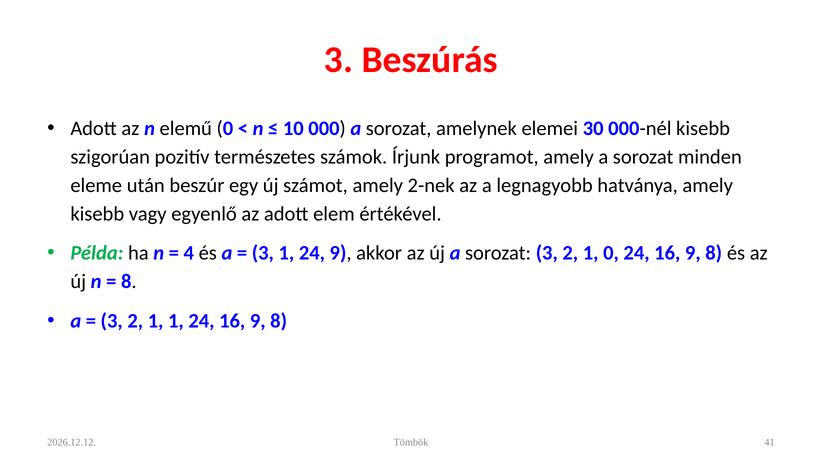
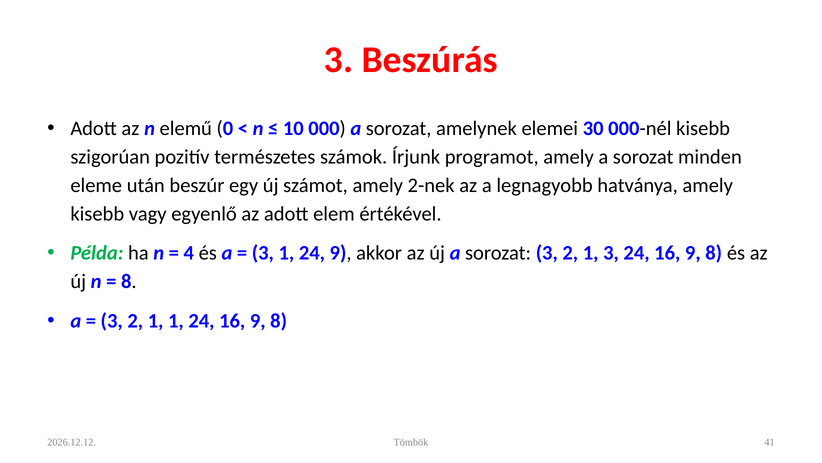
1 0: 0 -> 3 (611, 253)
